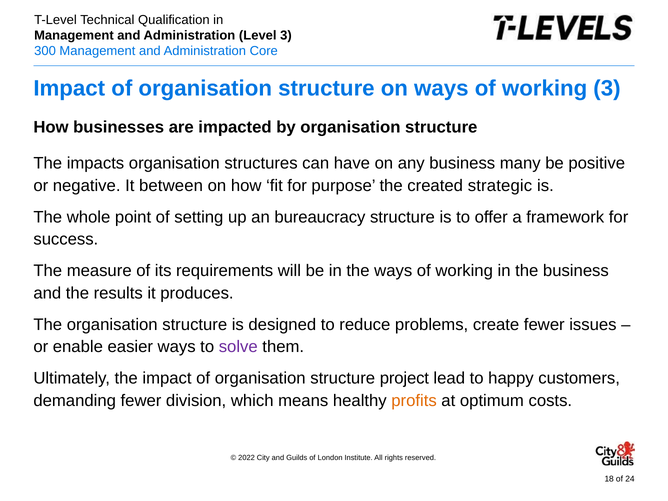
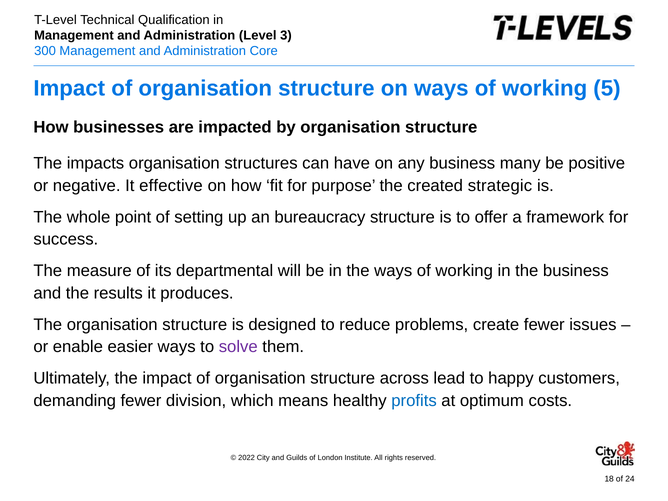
working 3: 3 -> 5 (607, 89)
between: between -> effective (171, 186)
requirements: requirements -> departmental (225, 271)
project: project -> across (404, 378)
profits colour: orange -> blue (414, 401)
